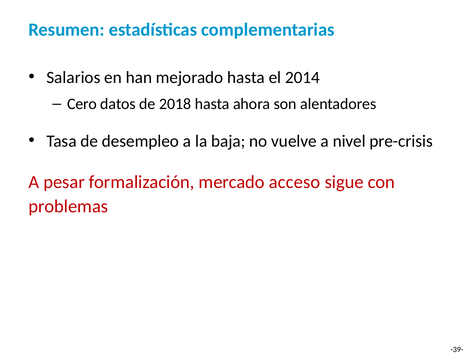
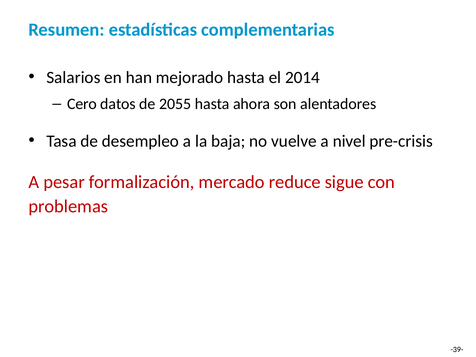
2018: 2018 -> 2055 (175, 104)
acceso: acceso -> reduce (295, 182)
